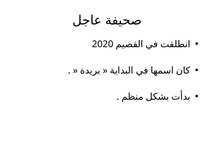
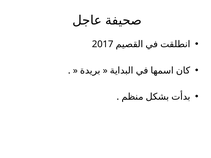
2020: 2020 -> 2017 (103, 44)
